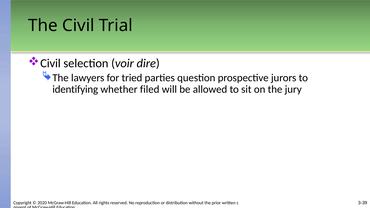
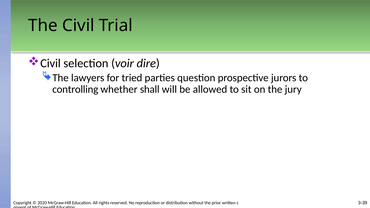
identifying: identifying -> controlling (75, 89)
filed: filed -> shall (150, 89)
